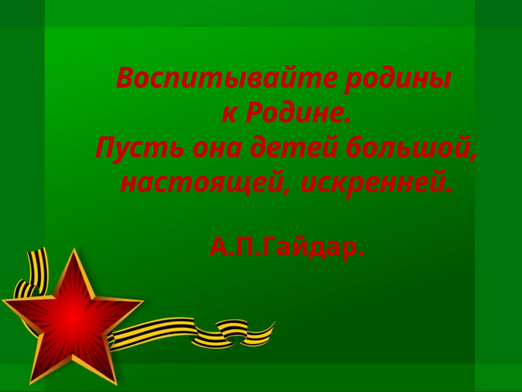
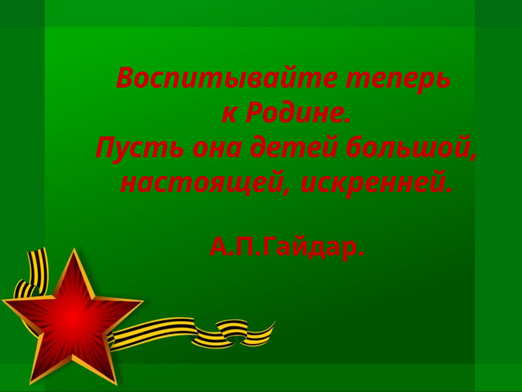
родины: родины -> теперь (398, 78)
